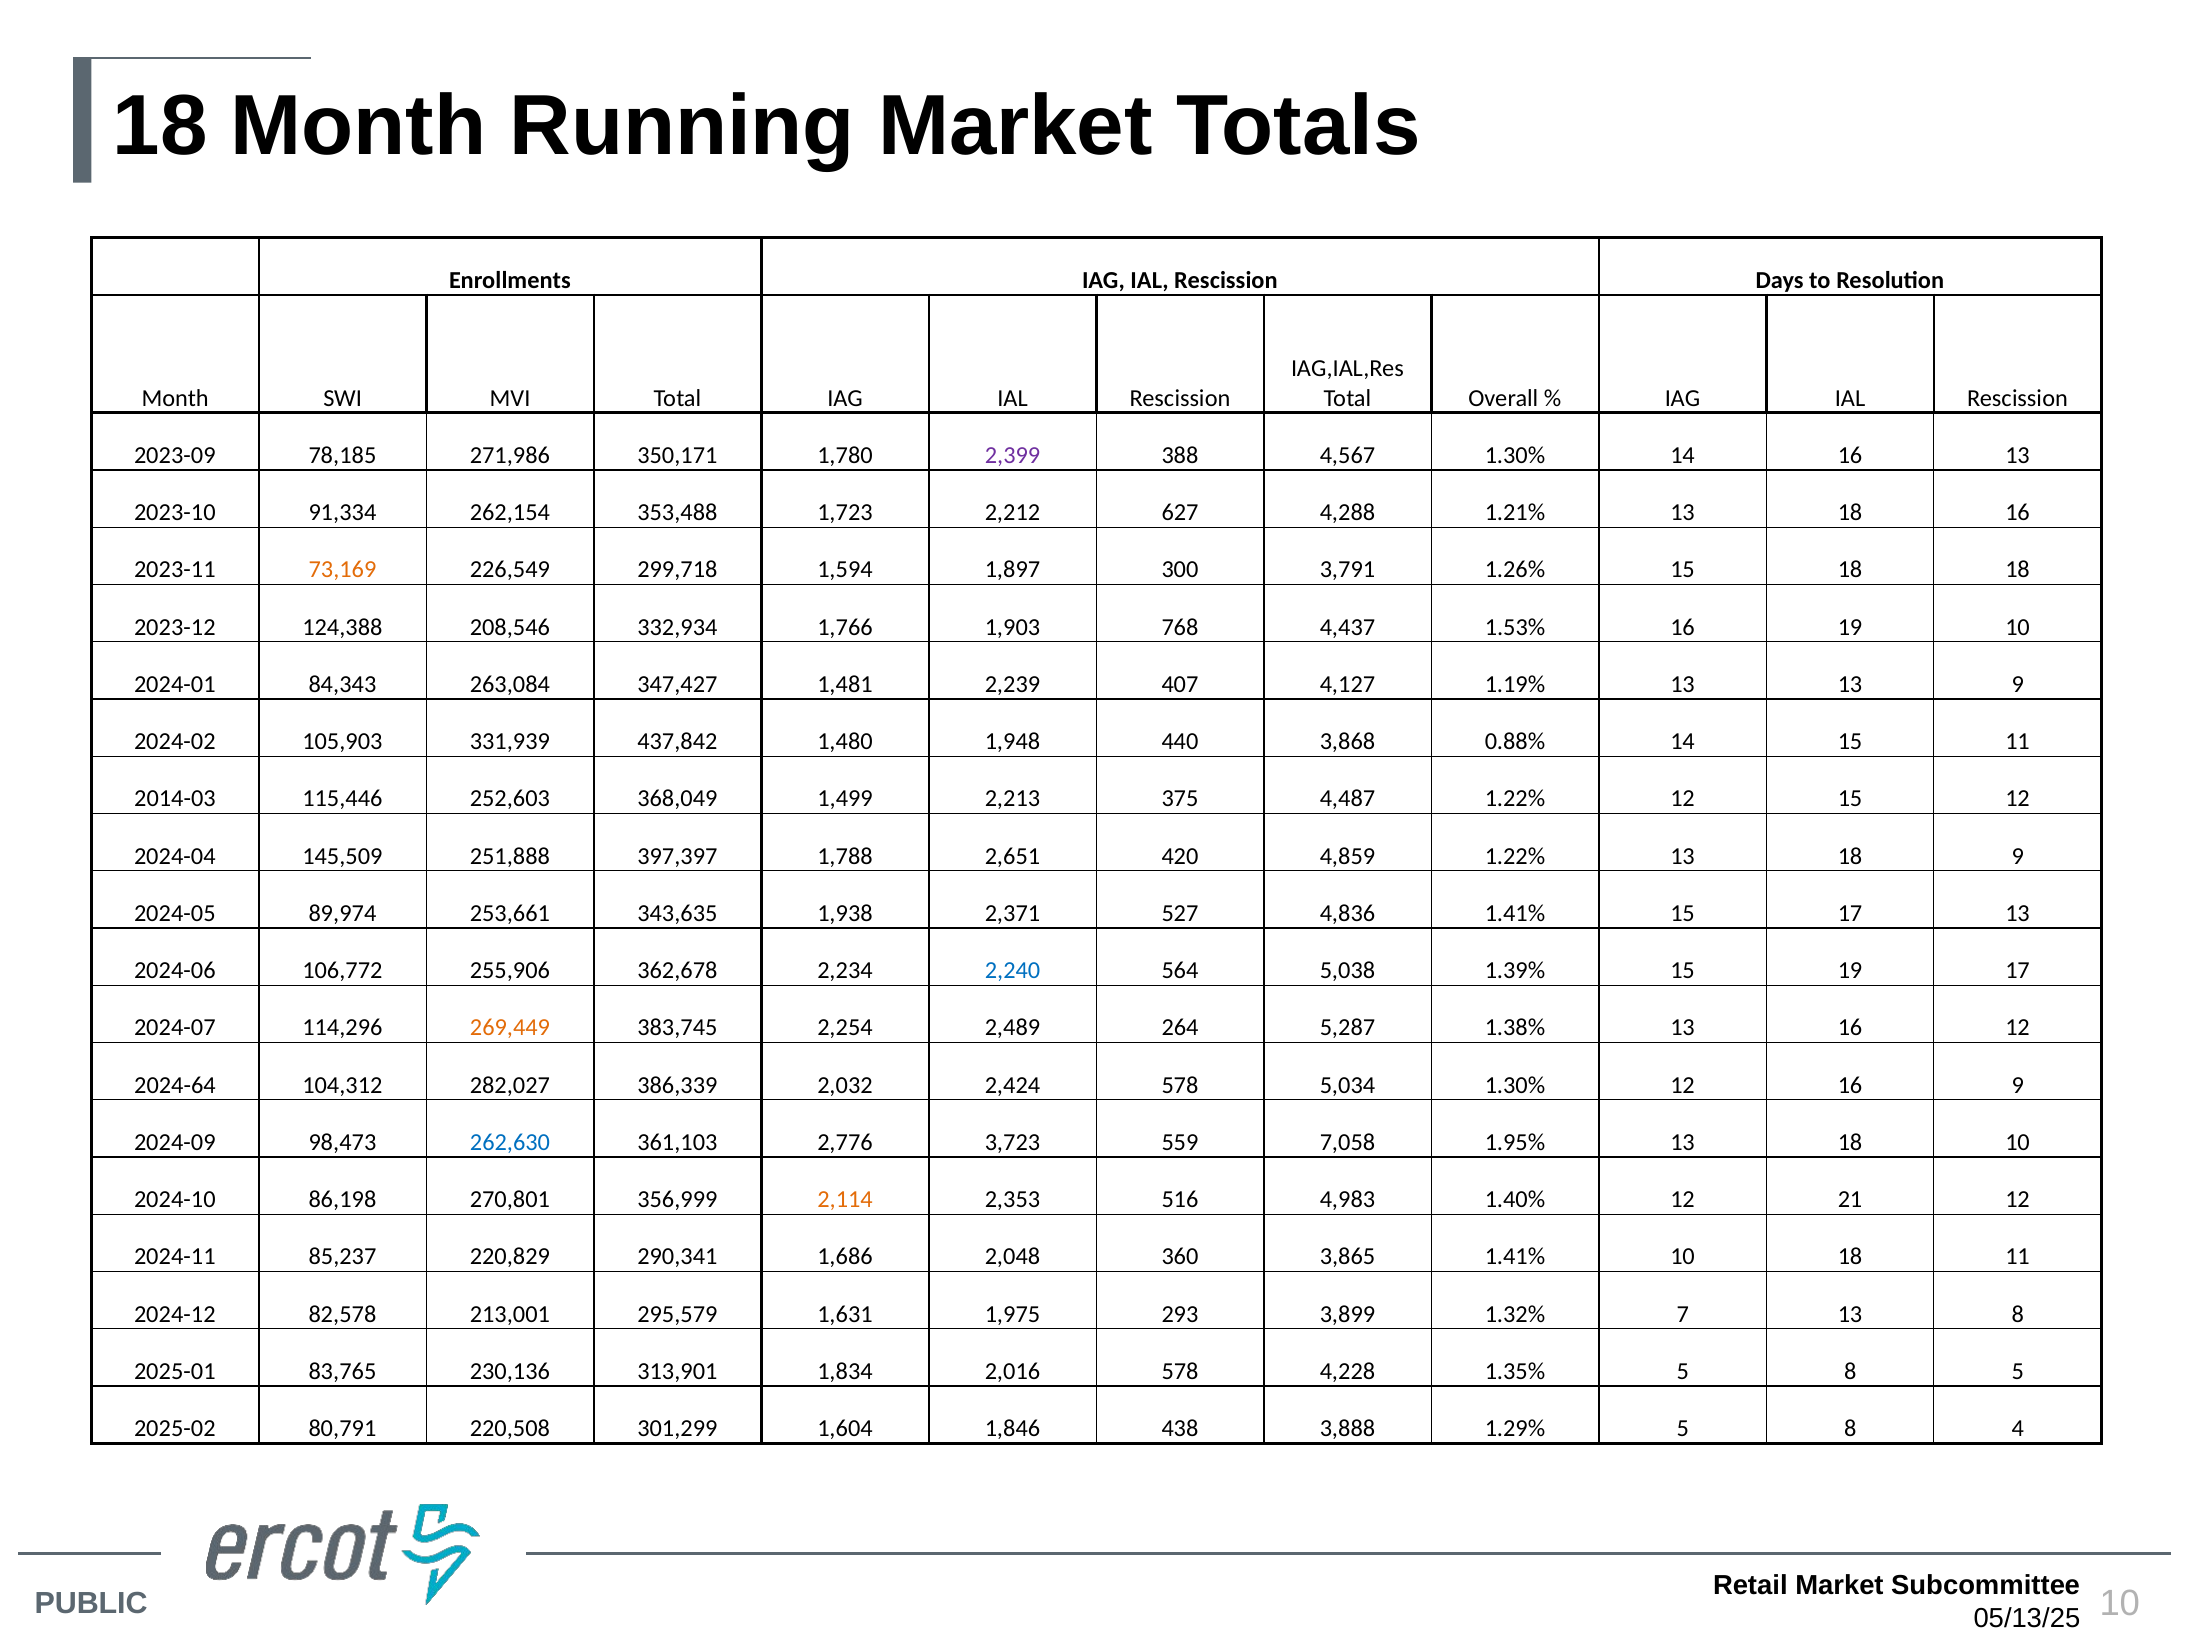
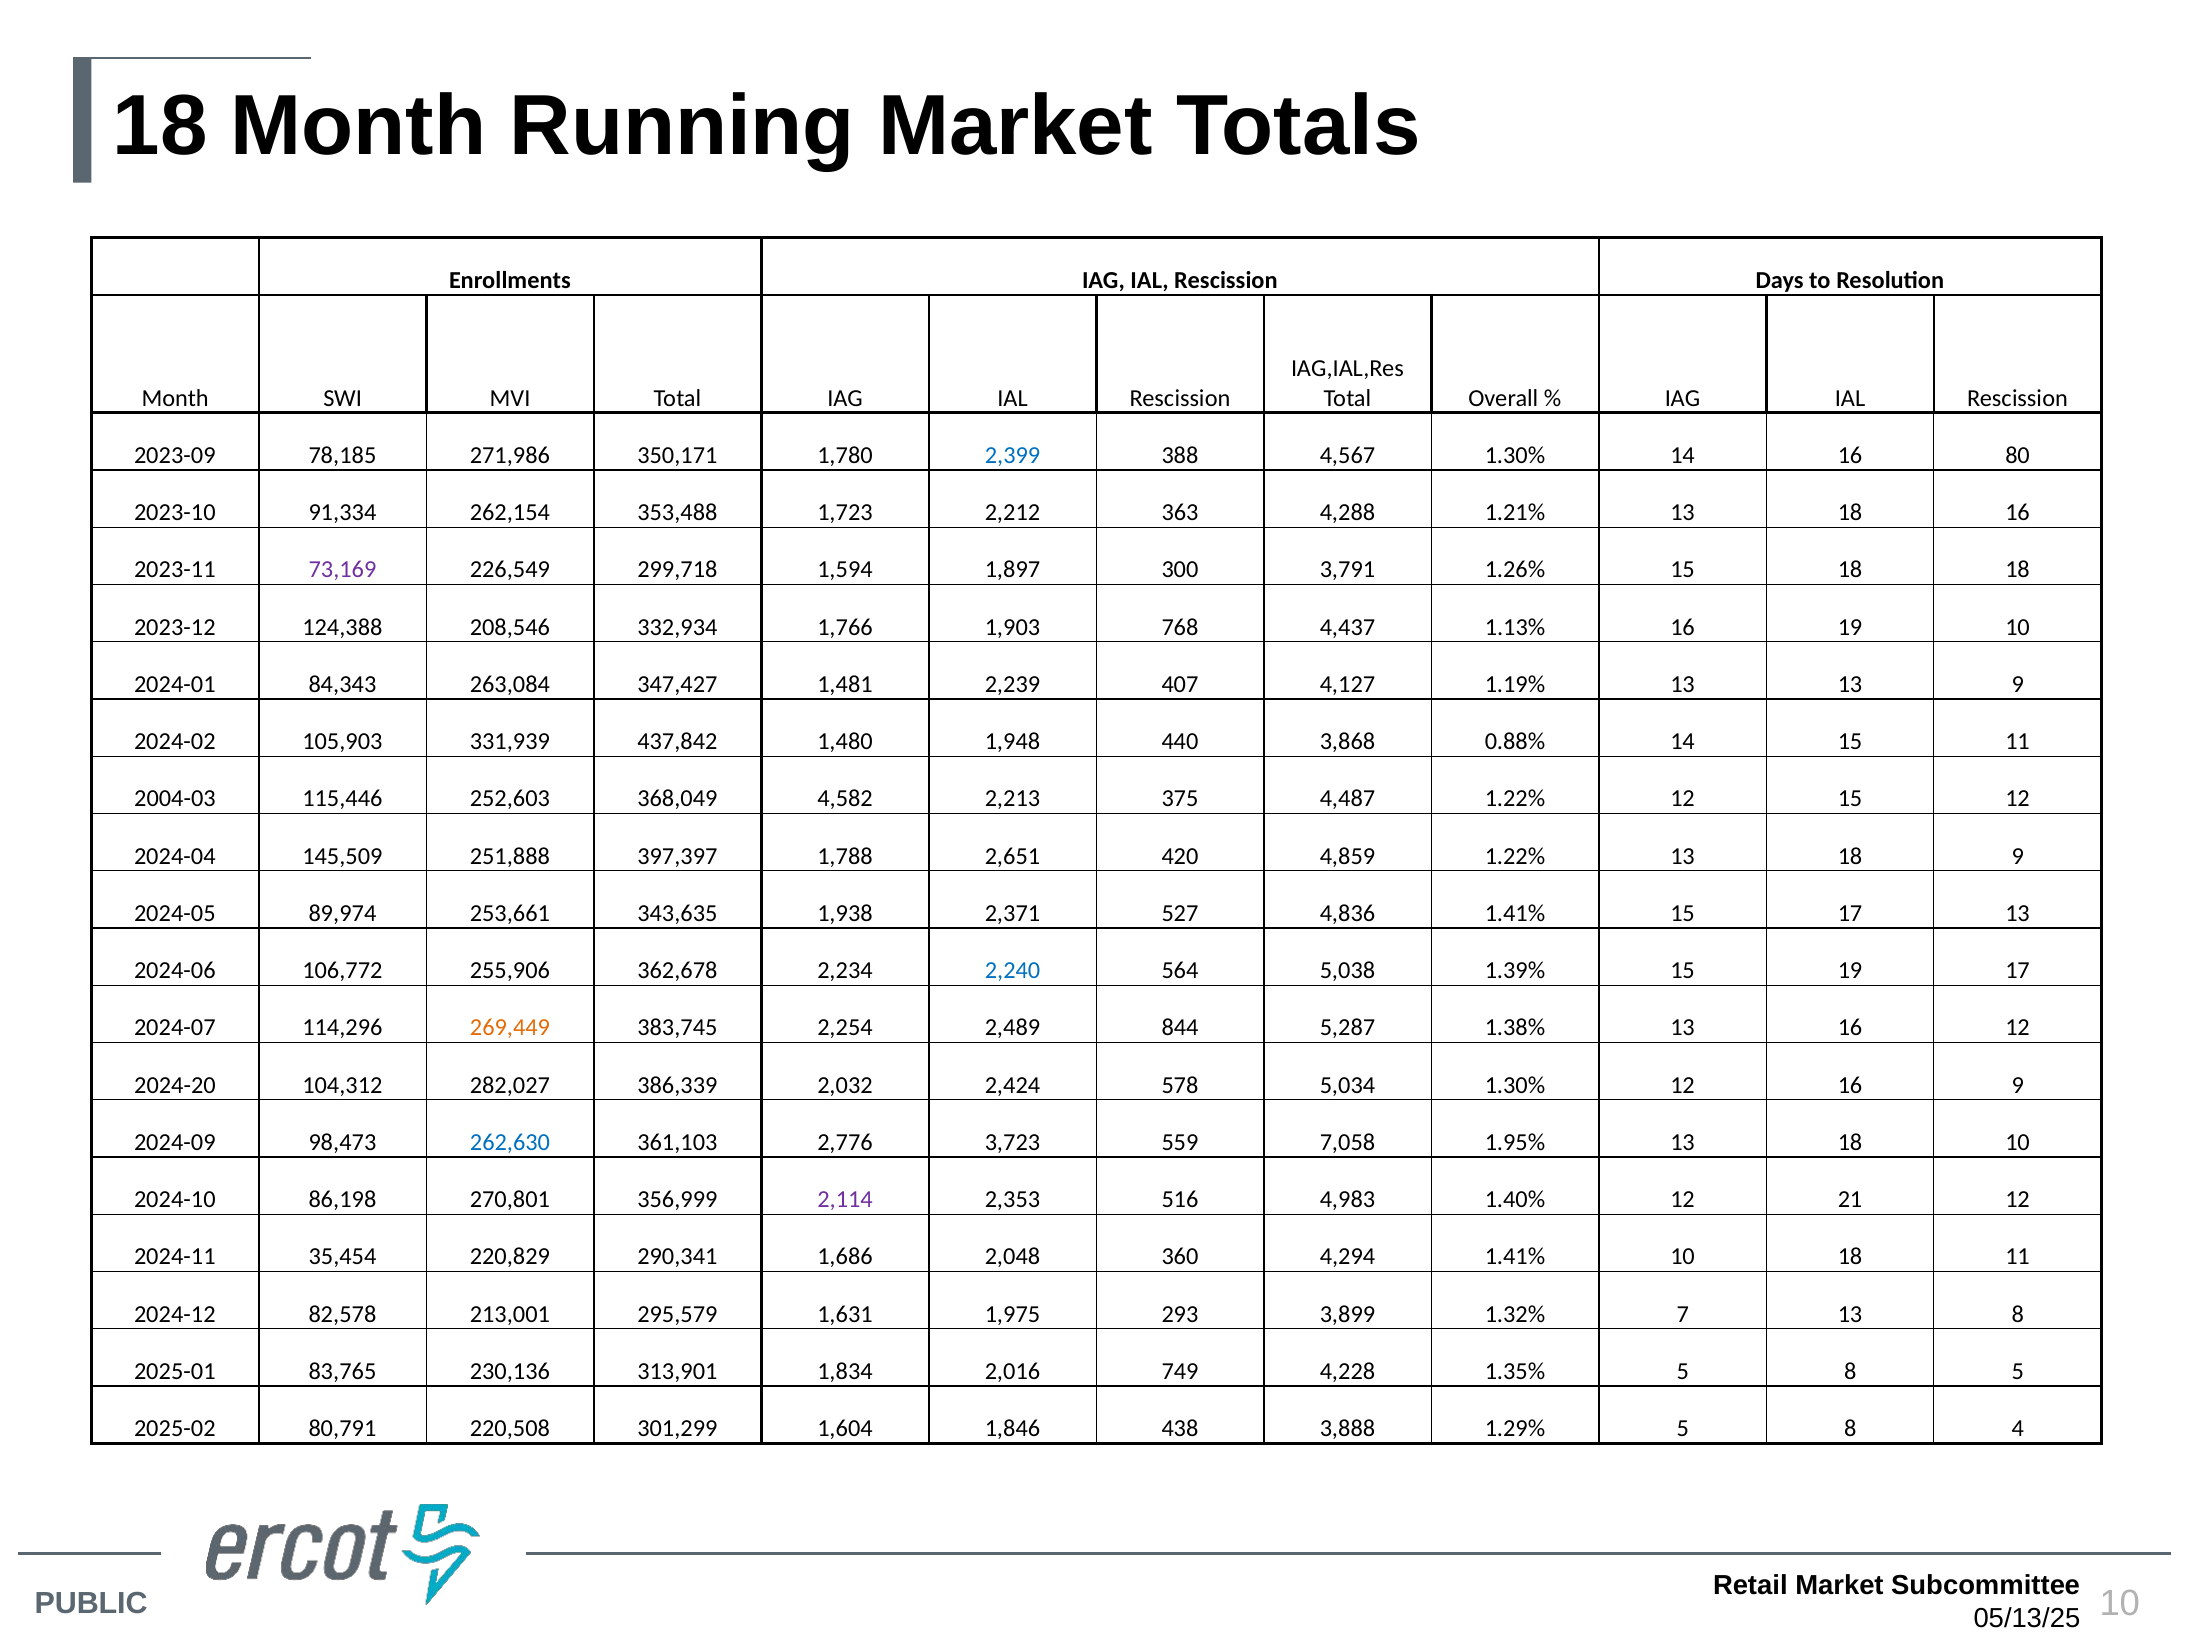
2,399 colour: purple -> blue (1013, 455)
16 13: 13 -> 80 (2018, 455)
627: 627 -> 363 (1180, 513)
73,169 colour: orange -> purple (343, 570)
1.53%: 1.53% -> 1.13% (1515, 627)
2014-03: 2014-03 -> 2004-03 (175, 799)
1,499: 1,499 -> 4,582 (845, 799)
264: 264 -> 844 (1180, 1028)
2024-64: 2024-64 -> 2024-20 (175, 1085)
2,114 colour: orange -> purple (845, 1199)
85,237: 85,237 -> 35,454 (343, 1257)
3,865: 3,865 -> 4,294 (1348, 1257)
2,016 578: 578 -> 749 (1180, 1371)
